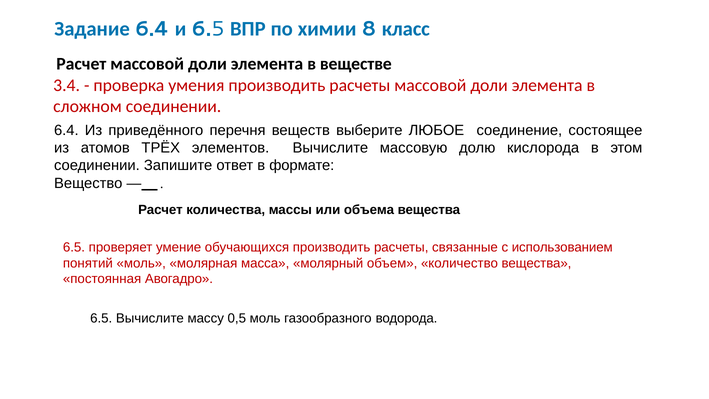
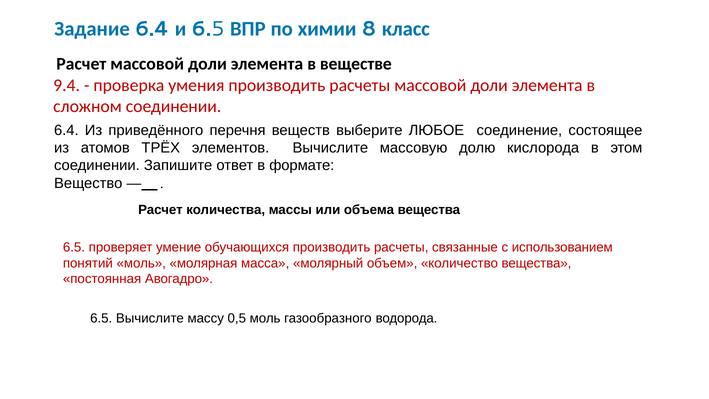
3.4: 3.4 -> 9.4 (67, 85)
